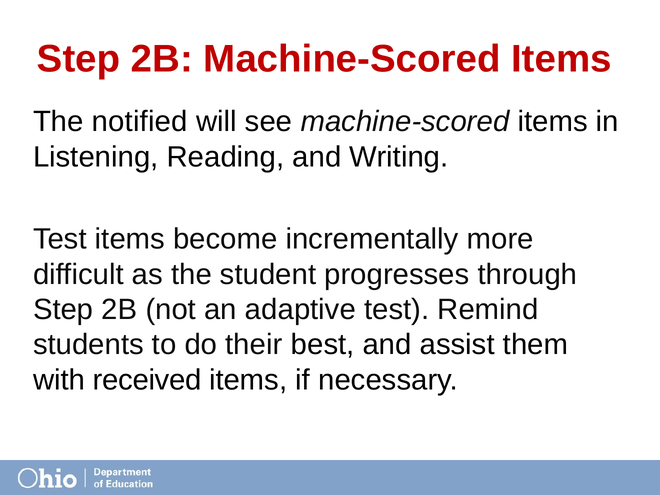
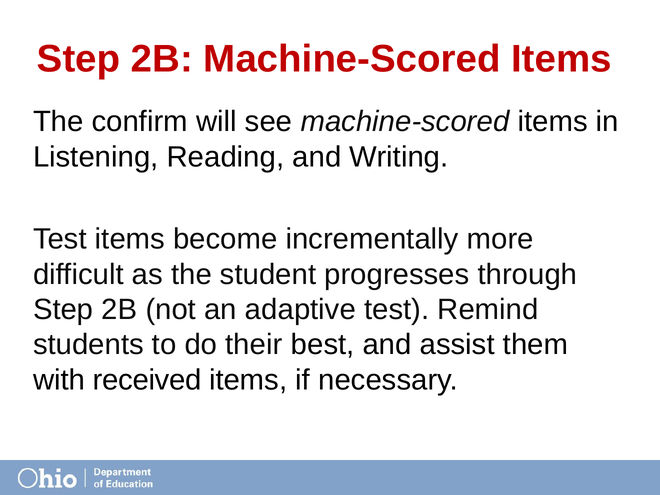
notified: notified -> confirm (140, 122)
